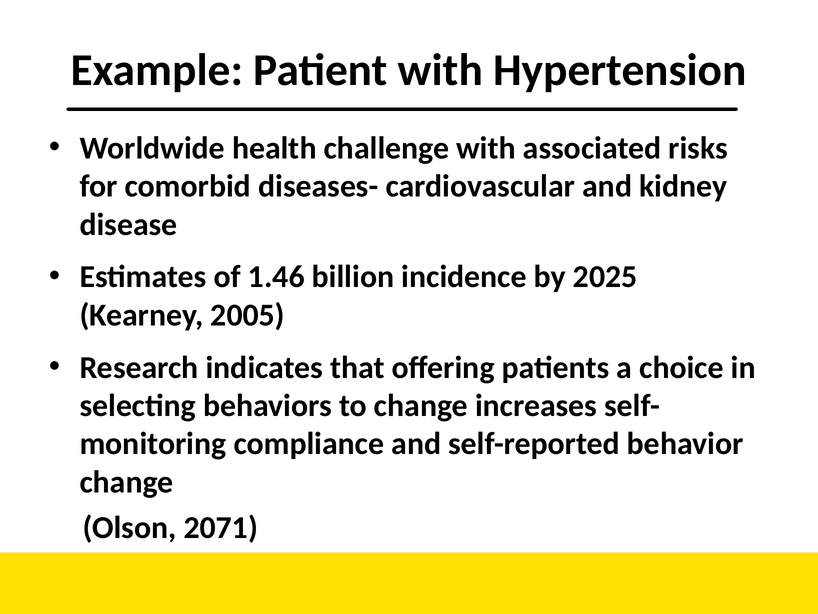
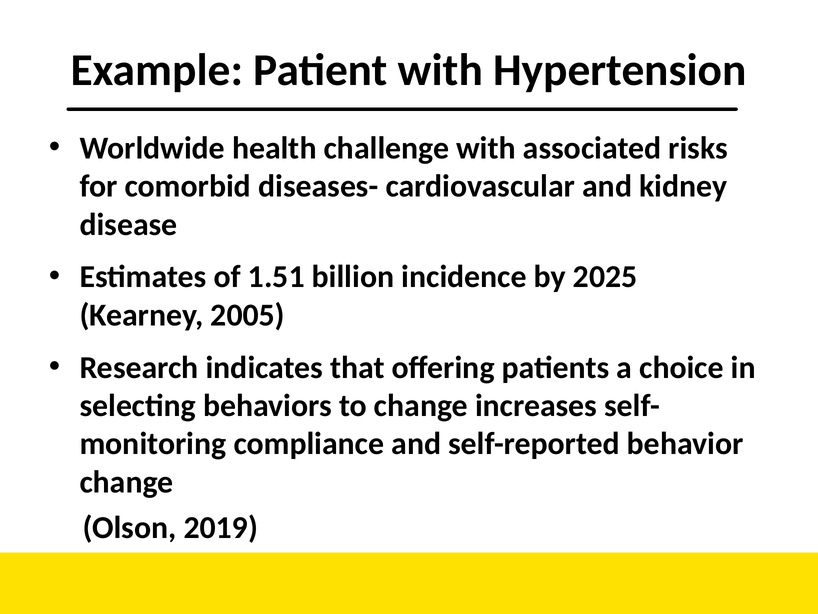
1.46: 1.46 -> 1.51 (276, 277)
2071: 2071 -> 2019 (221, 527)
